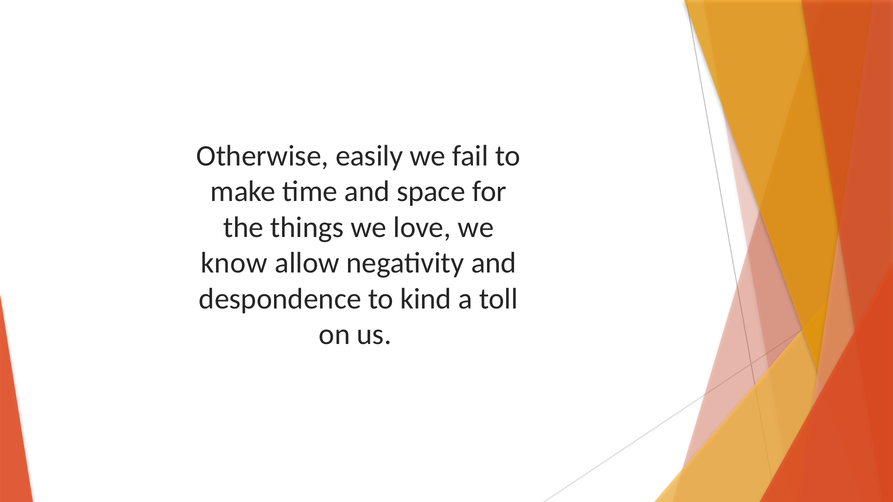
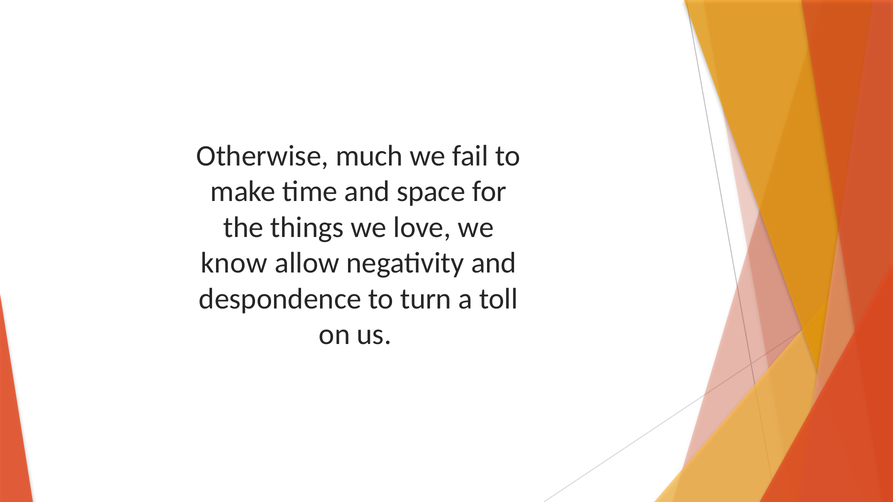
easily: easily -> much (369, 156)
kind: kind -> turn (426, 299)
